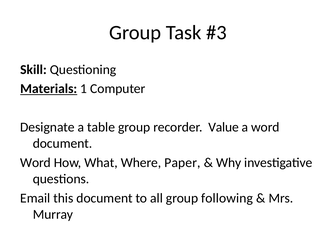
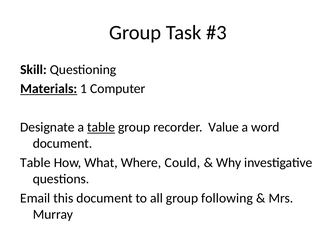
table underline: none -> present (101, 127)
Word: Word -> Table (35, 163)
Paper: Paper -> Could (183, 163)
